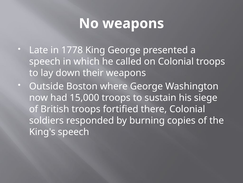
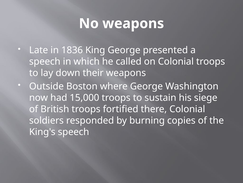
1778: 1778 -> 1836 (72, 50)
